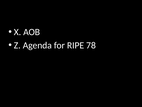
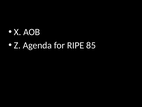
78: 78 -> 85 (91, 45)
